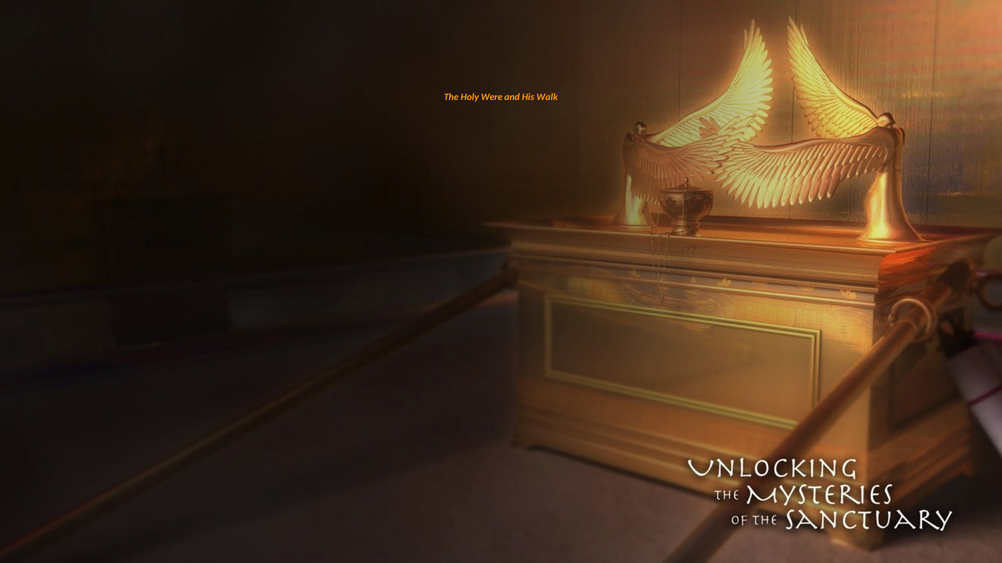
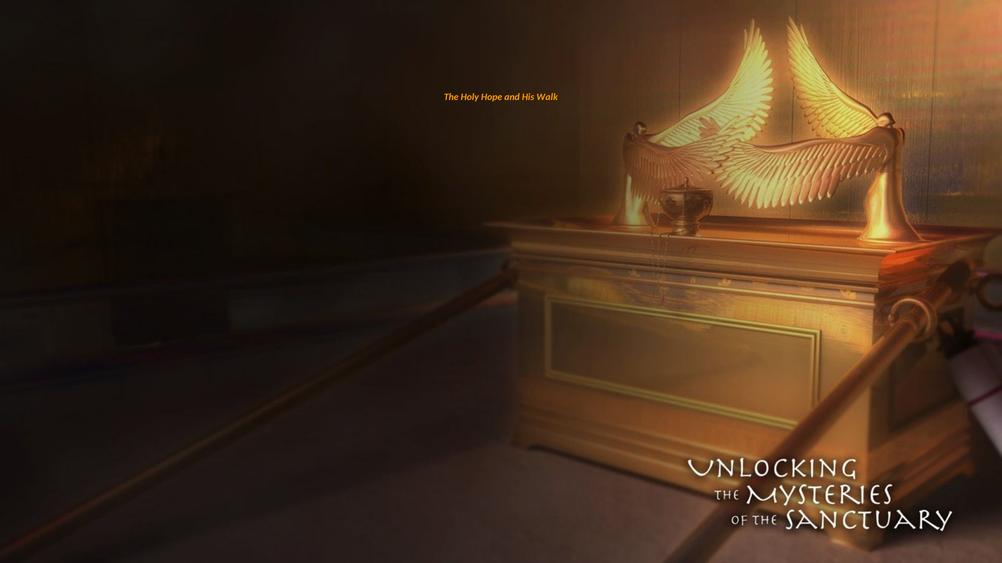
Were: Were -> Hope (492, 97)
